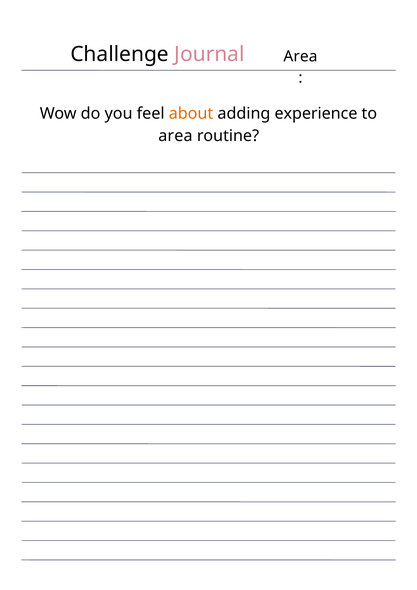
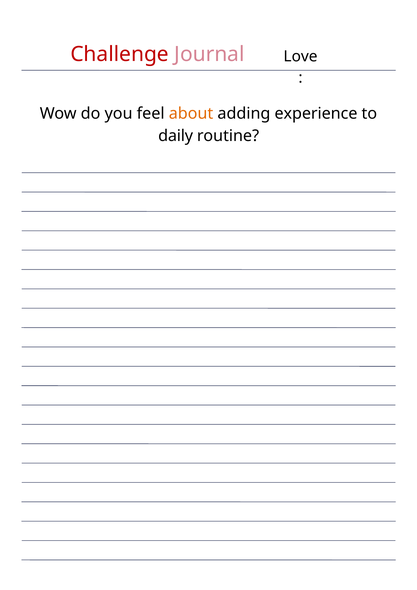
Challenge colour: black -> red (120, 54)
Area: Area -> Love (300, 56)
area: area -> daily (176, 136)
